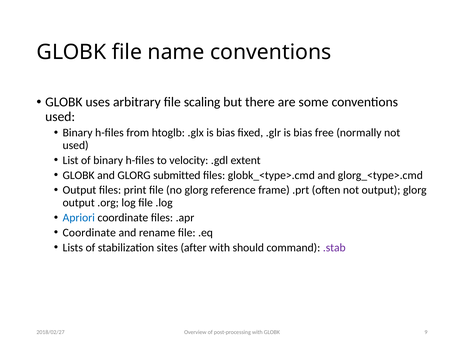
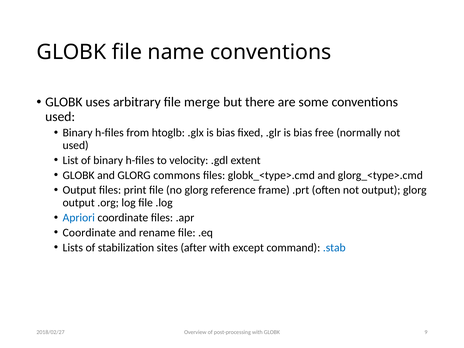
scaling: scaling -> merge (202, 102)
submitted: submitted -> commons (177, 175)
should: should -> except (248, 248)
.stab colour: purple -> blue (334, 248)
